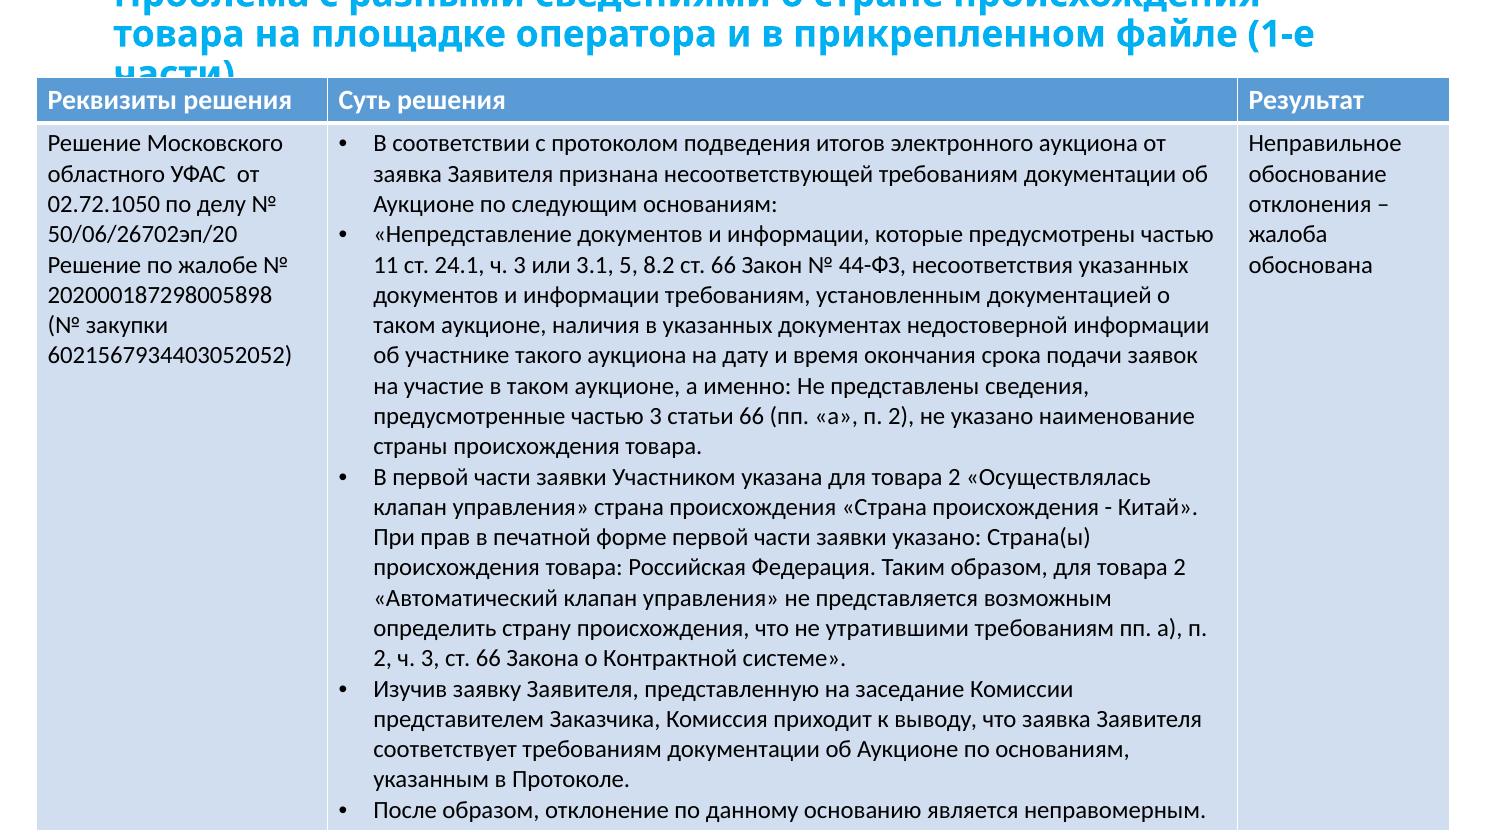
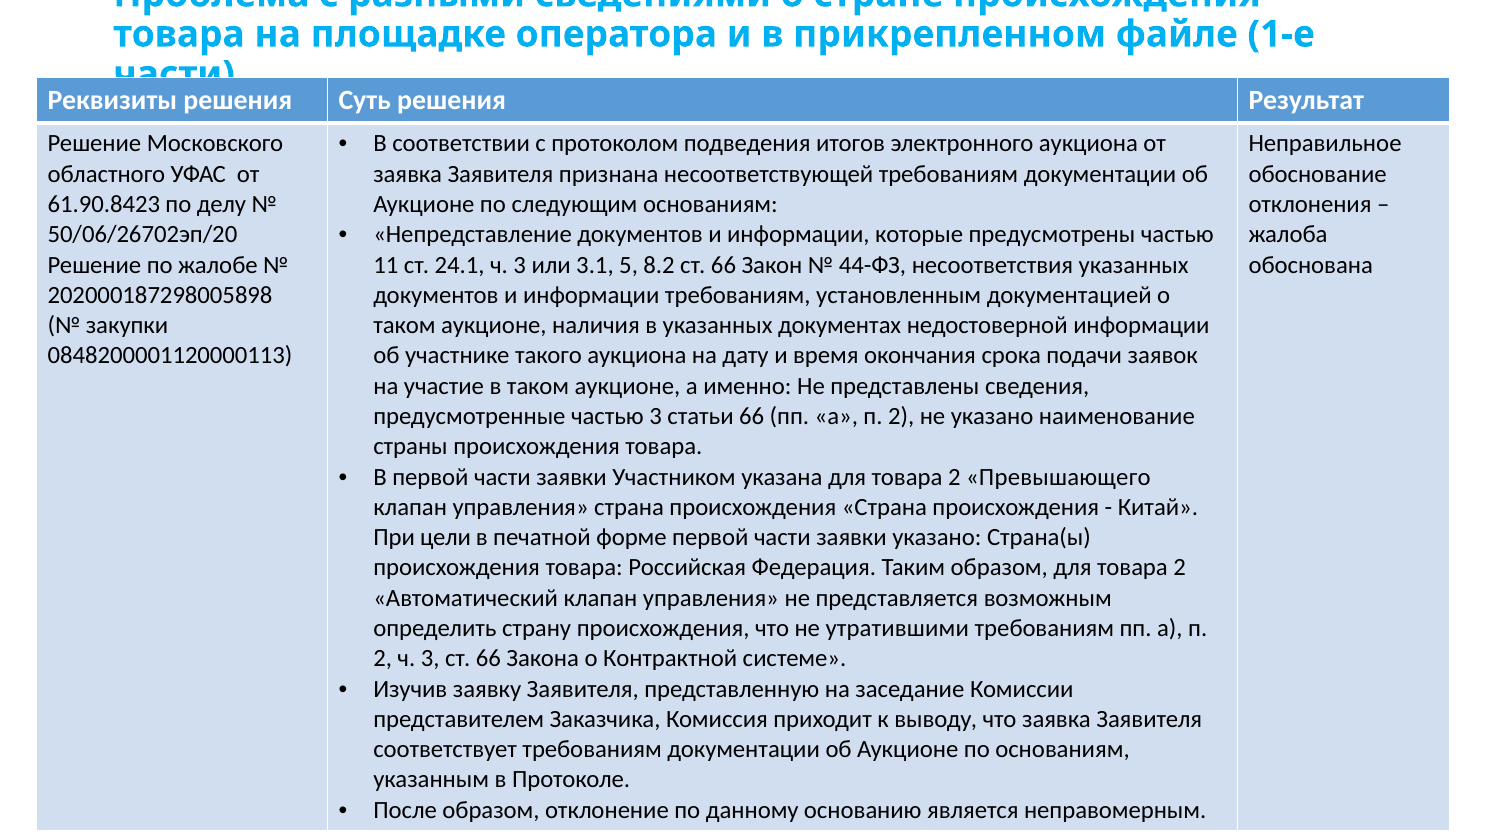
02.72.1050: 02.72.1050 -> 61.90.8423 (104, 204)
6021567934403052052: 6021567934403052052 -> 0848200001120000113 (170, 356)
Осуществлялась: Осуществлялась -> Превышающего (1058, 477)
прав: прав -> цели (445, 537)
